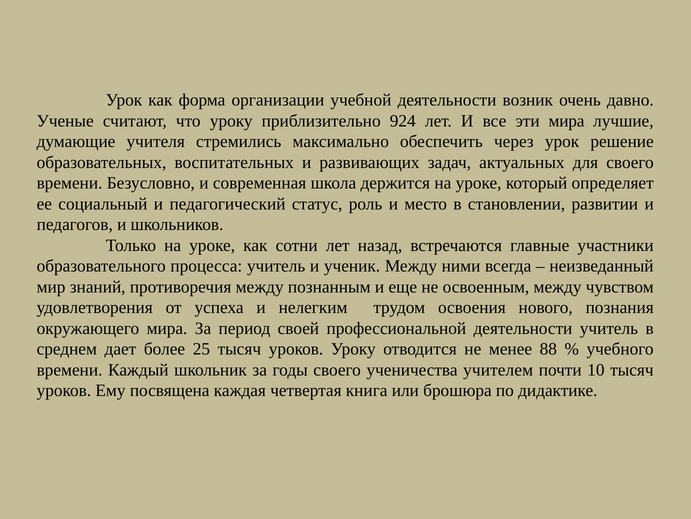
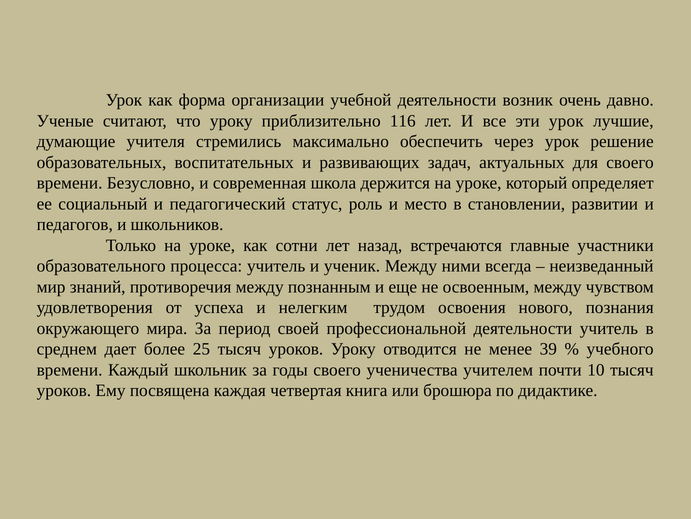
924: 924 -> 116 (403, 121)
эти мира: мира -> урок (566, 121)
88: 88 -> 39 (548, 349)
